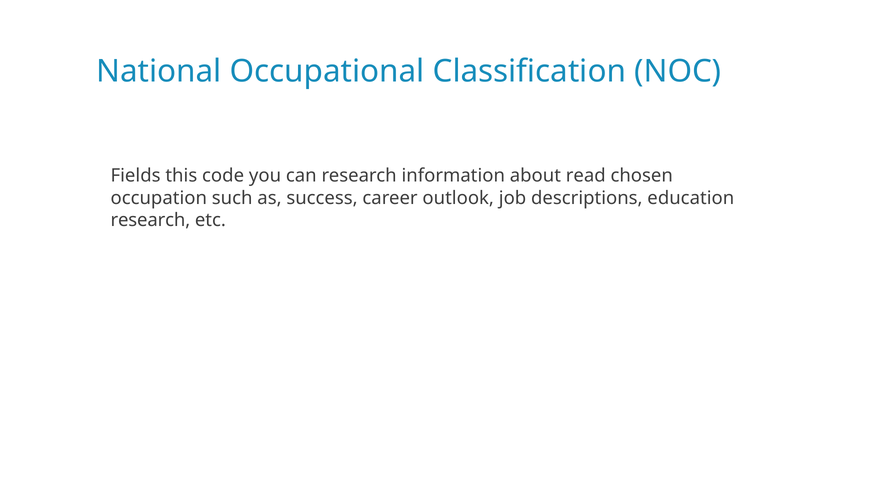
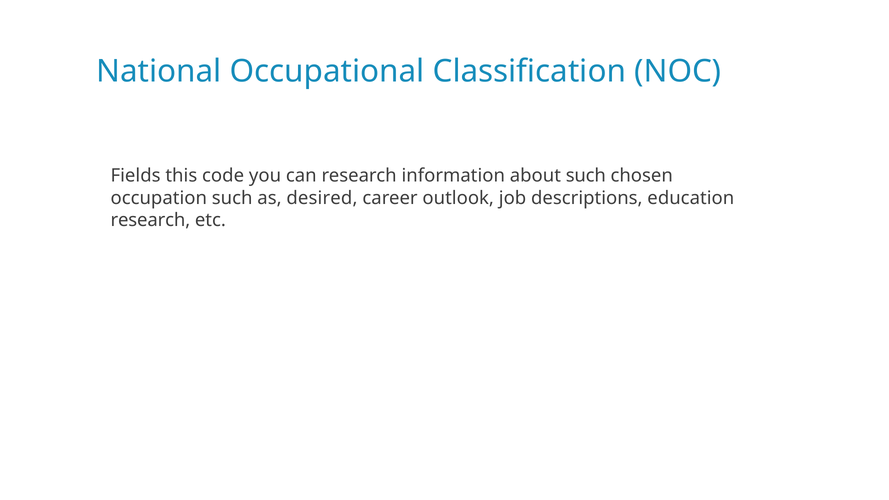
about read: read -> such (586, 176)
success: success -> desired (322, 198)
